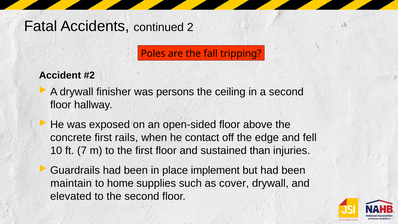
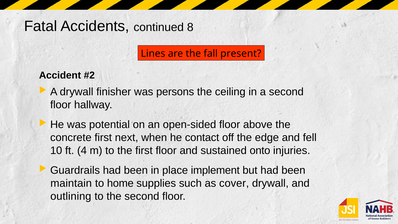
2: 2 -> 8 (190, 27)
Poles: Poles -> Lines (153, 54)
tripping: tripping -> present (241, 54)
exposed: exposed -> potential (109, 125)
rails: rails -> next (127, 138)
7: 7 -> 4 (82, 151)
than: than -> onto (260, 151)
elevated: elevated -> outlining (71, 196)
